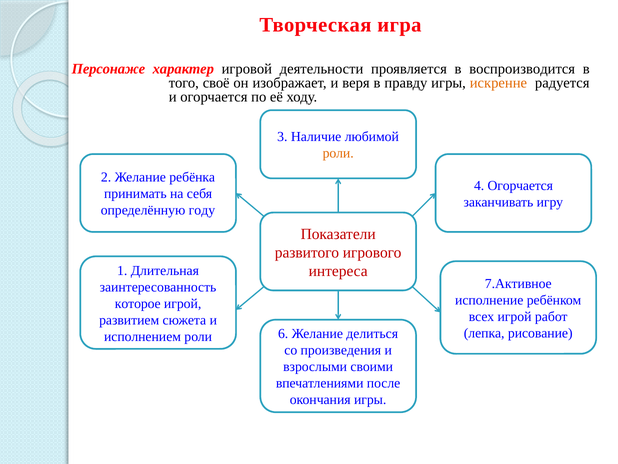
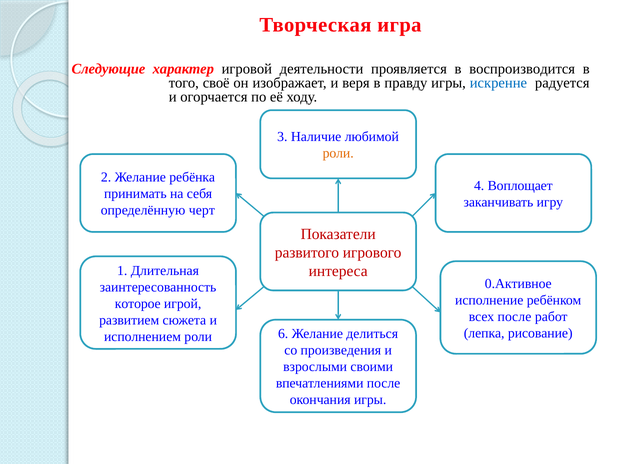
Персонаже: Персонаже -> Следующие (108, 69)
искренне colour: orange -> blue (498, 83)
4 Огорчается: Огорчается -> Воплощает (520, 185)
году: году -> черт (202, 210)
7.Активное: 7.Активное -> 0.Активное (518, 283)
всех игрой: игрой -> после (514, 316)
